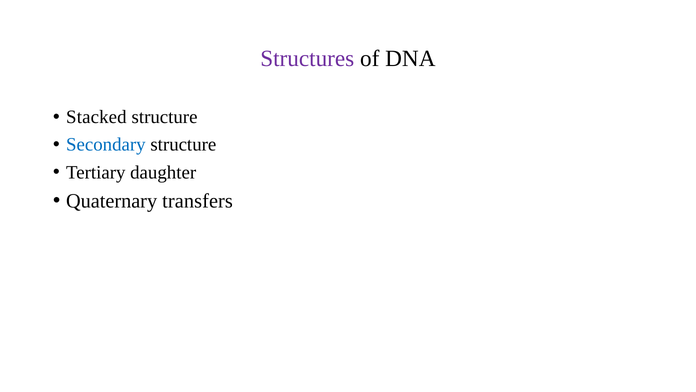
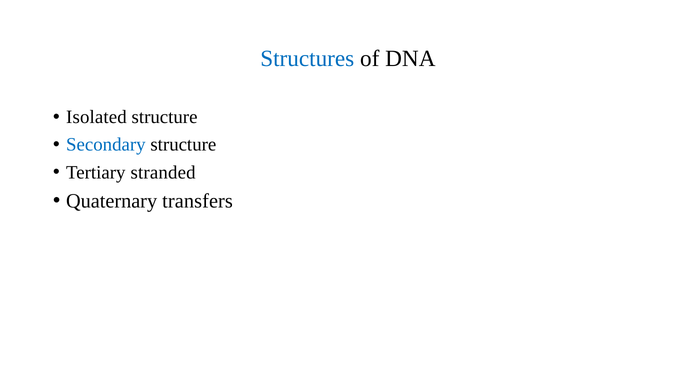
Structures colour: purple -> blue (307, 59)
Stacked: Stacked -> Isolated (96, 117)
daughter: daughter -> stranded (163, 172)
